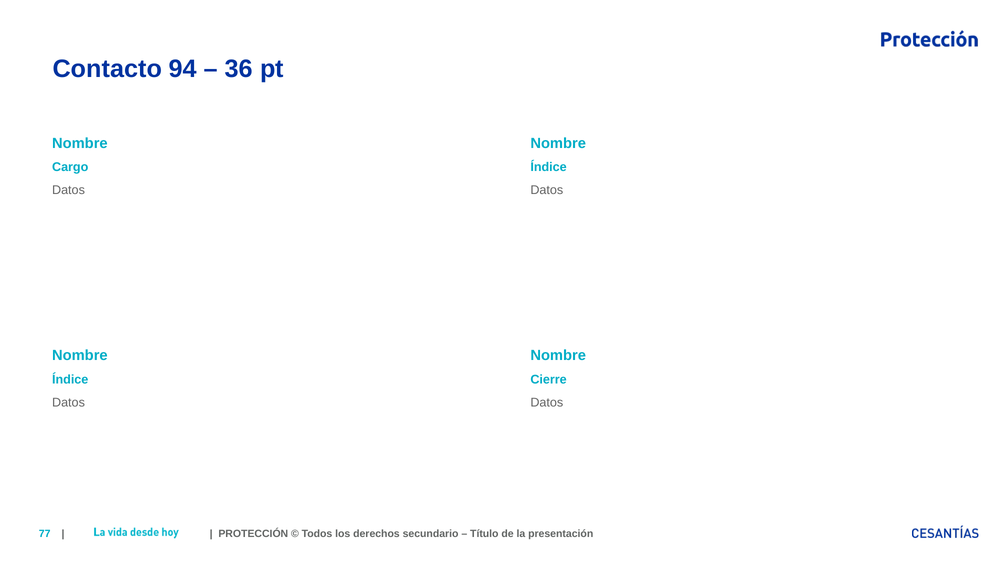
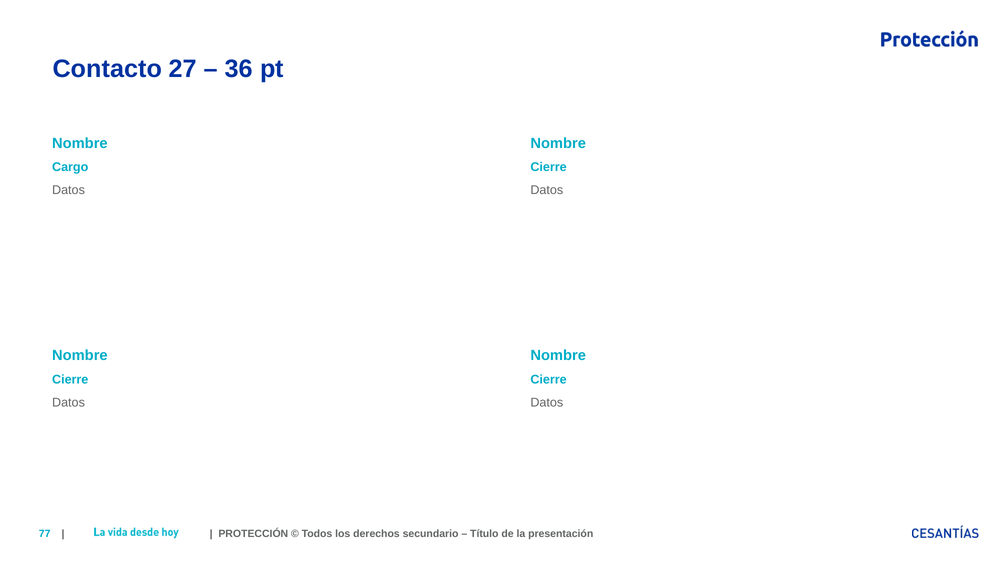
94: 94 -> 27 (183, 69)
Índice: Índice -> Cierre (549, 167)
Índice: Índice -> Cierre (70, 380)
